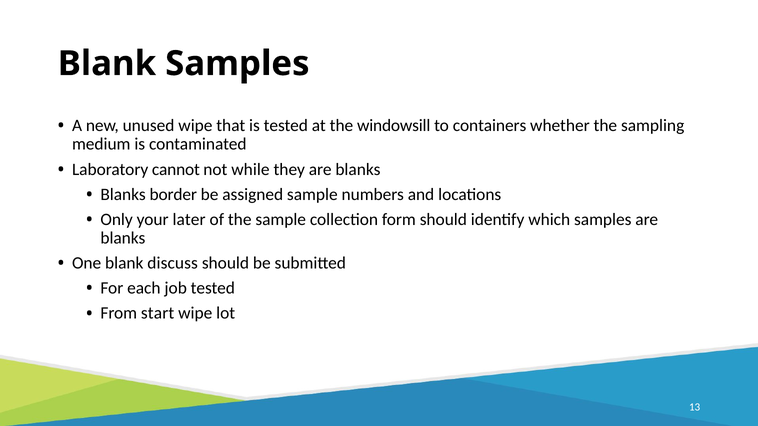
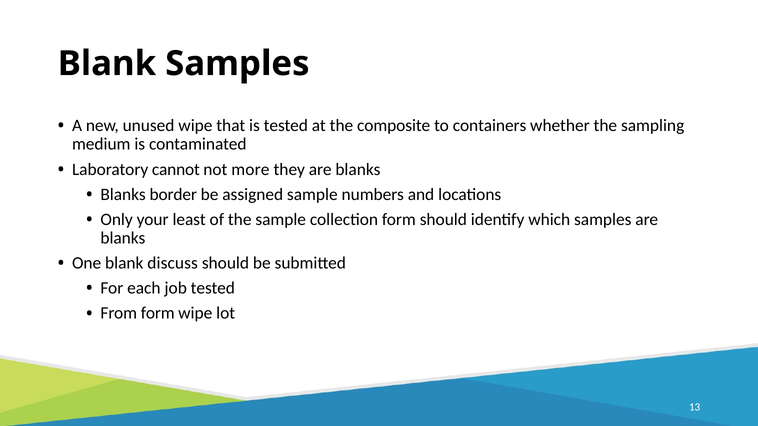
windowsill: windowsill -> composite (394, 126)
while: while -> more (250, 169)
later: later -> least (189, 220)
From start: start -> form (158, 314)
